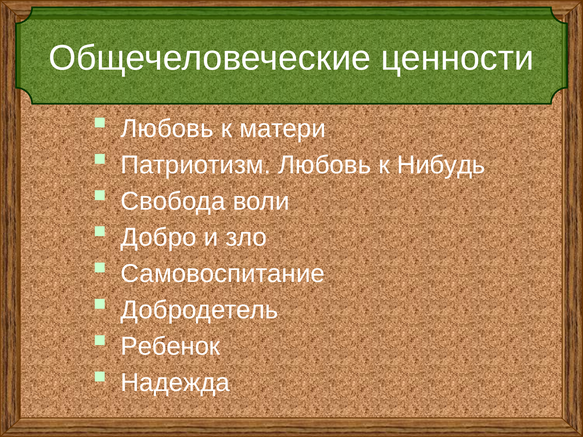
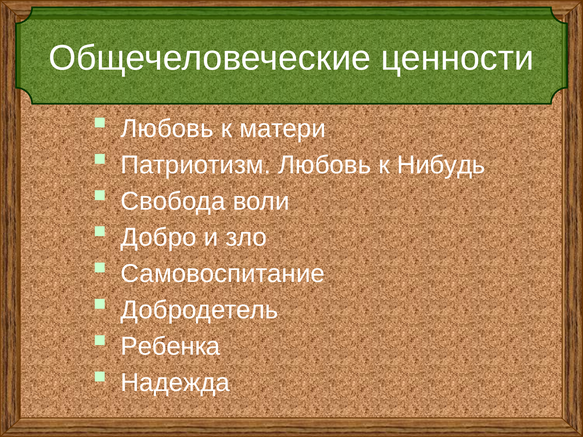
Ребенок: Ребенок -> Ребенка (170, 346)
